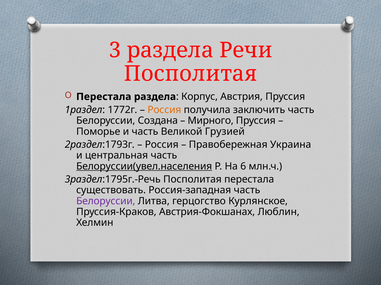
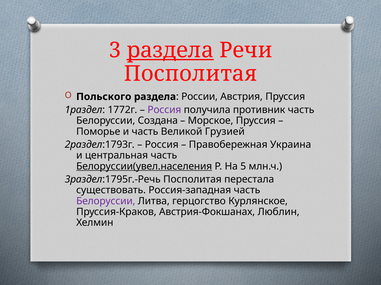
раздела underline: none -> present (170, 50)
Перестала: Перестала -> Польского (104, 97)
Корпус: Корпус -> России (200, 97)
Россия colour: orange -> purple (164, 110)
заключить: заключить -> противник (259, 110)
Мирного: Мирного -> Морское (211, 121)
6: 6 -> 5 (243, 167)
